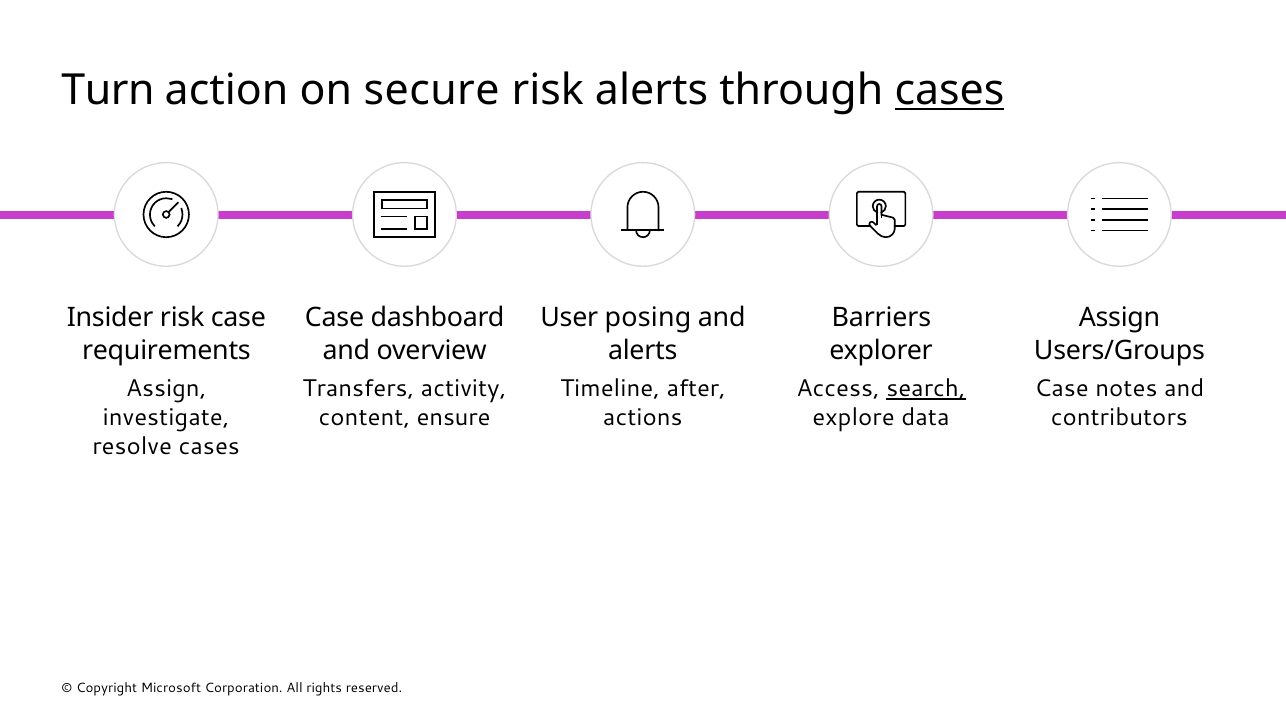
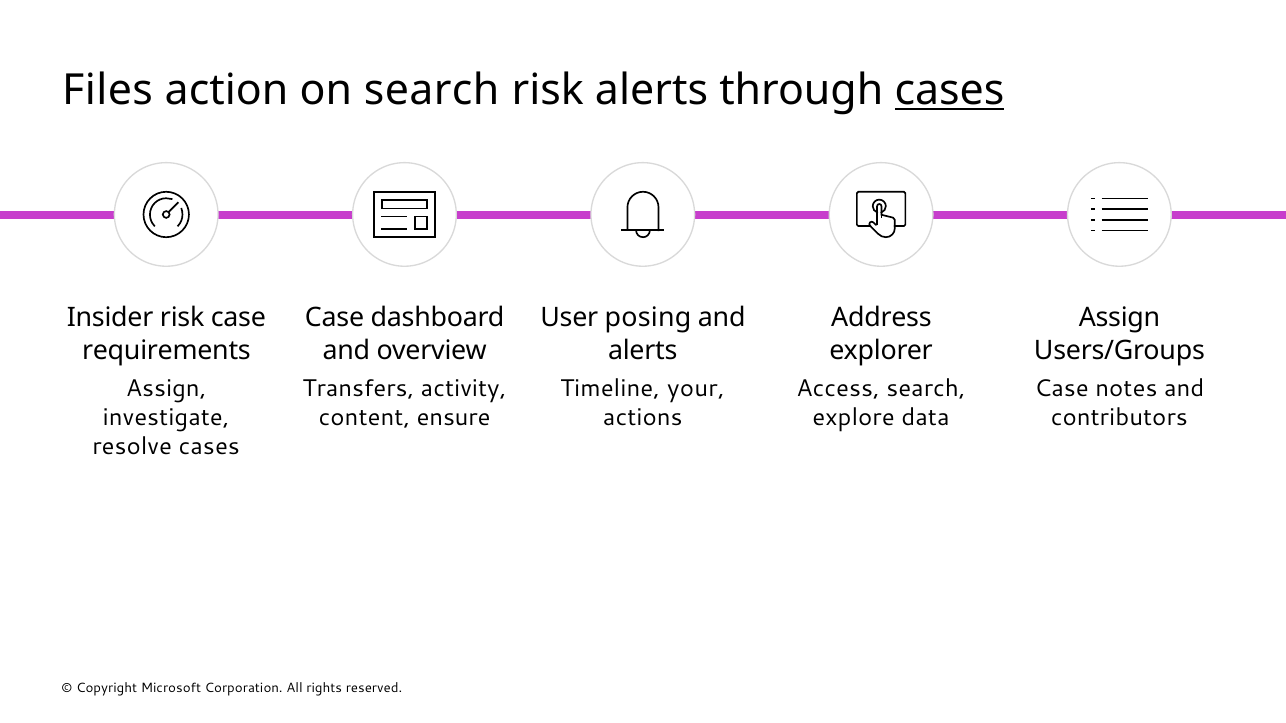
Turn: Turn -> Files (108, 90)
on secure: secure -> search (432, 90)
Barriers: Barriers -> Address (881, 318)
after: after -> your (696, 389)
search underline: present -> none (926, 389)
